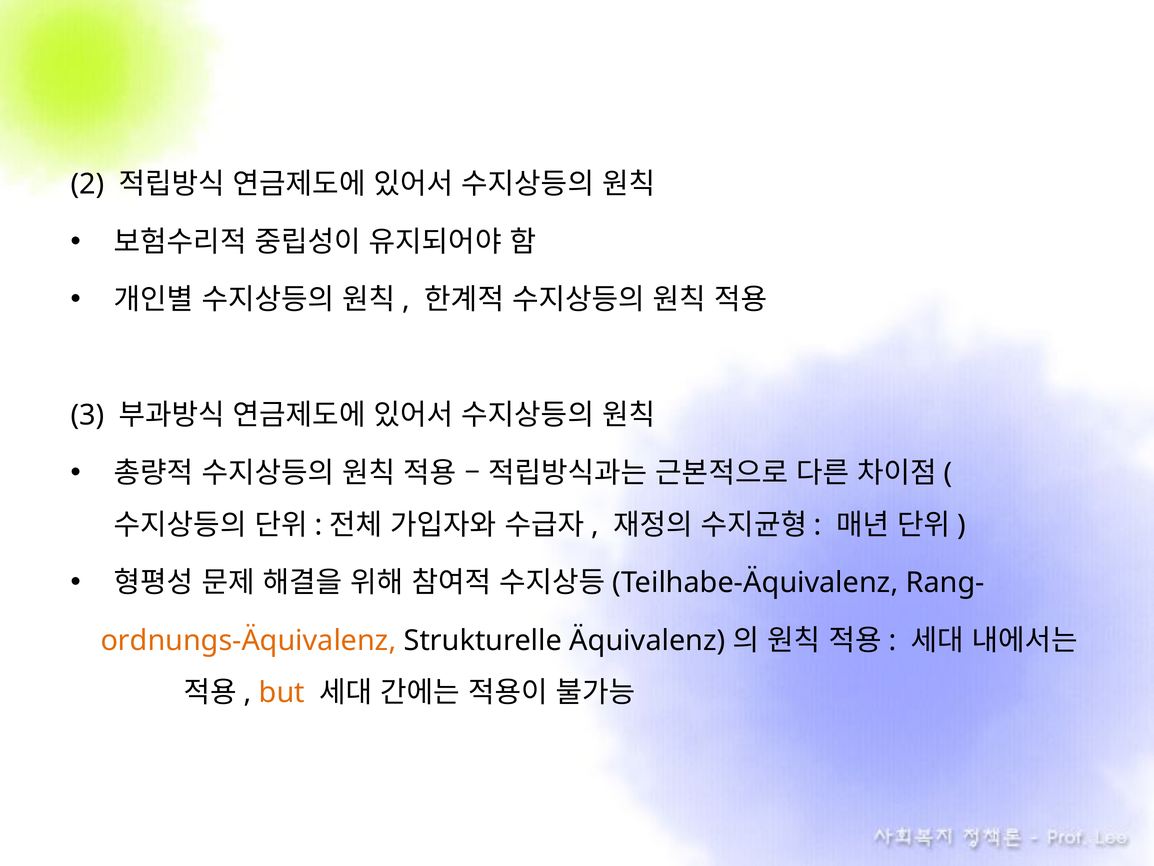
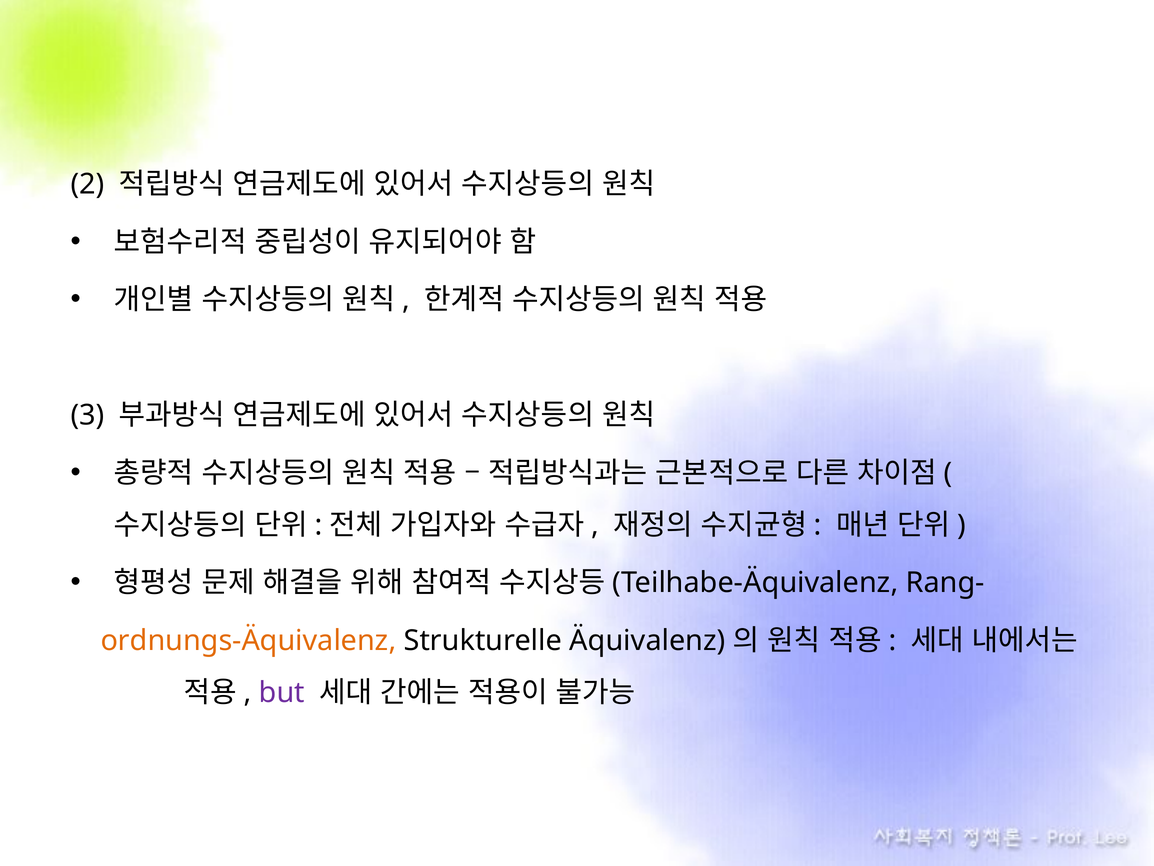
but colour: orange -> purple (282, 692)
